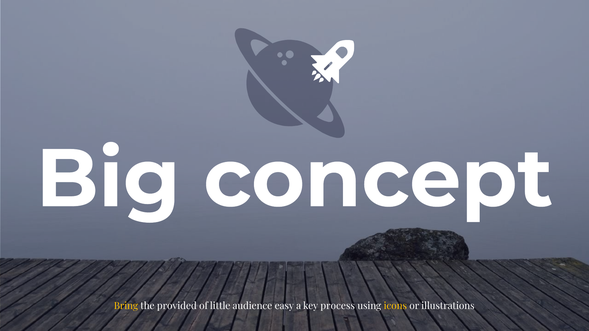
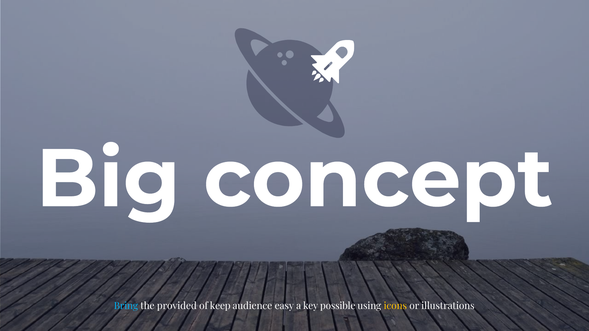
Bring colour: yellow -> light blue (126, 306)
little: little -> keep (220, 306)
process: process -> possible (338, 306)
